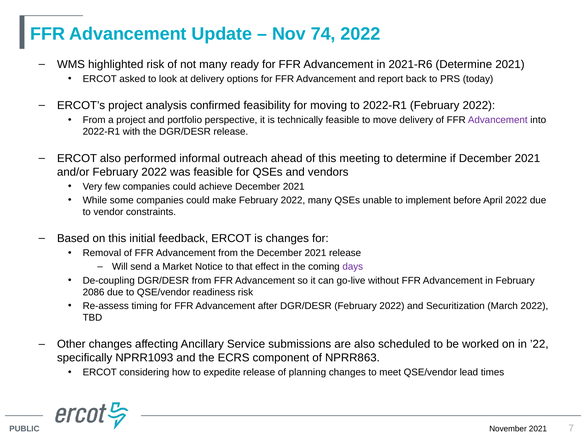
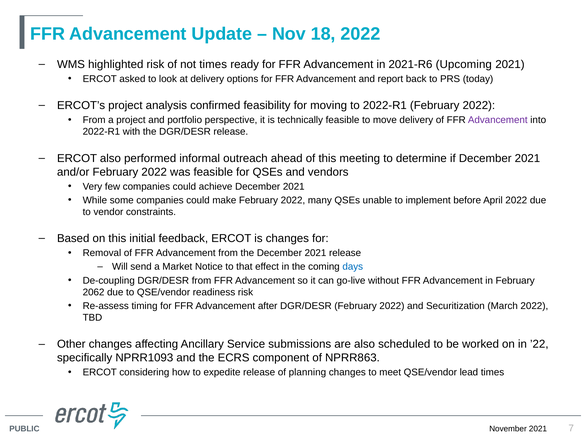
74: 74 -> 18 (323, 34)
not many: many -> times (213, 64)
2021-R6 Determine: Determine -> Upcoming (464, 64)
days colour: purple -> blue (353, 267)
2086: 2086 -> 2062 (94, 292)
